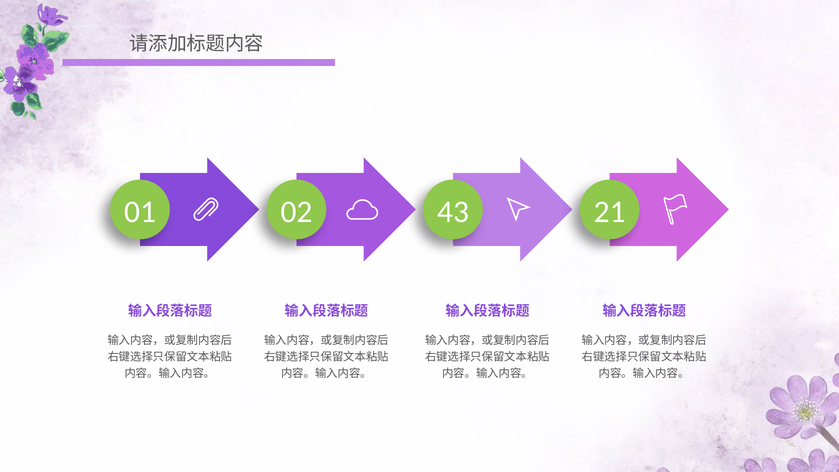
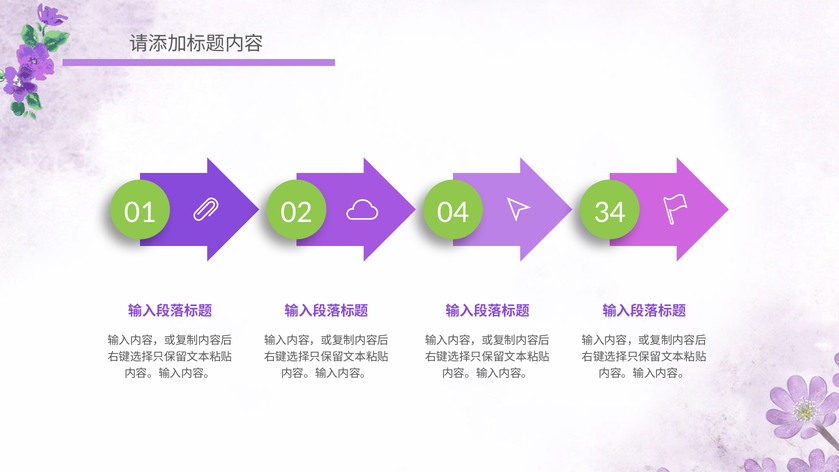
43: 43 -> 04 (453, 212)
21: 21 -> 34 (610, 212)
